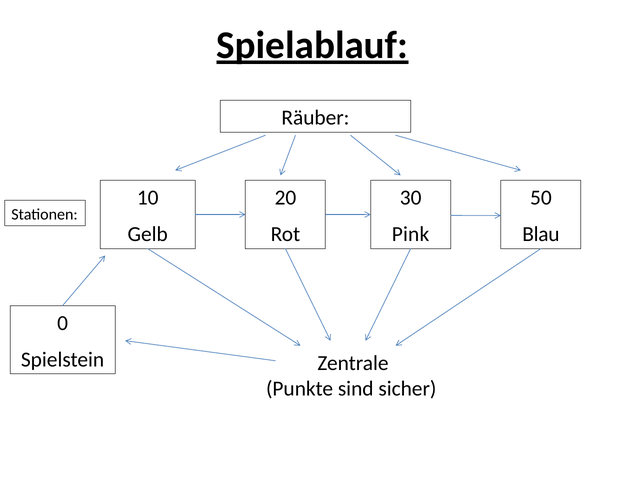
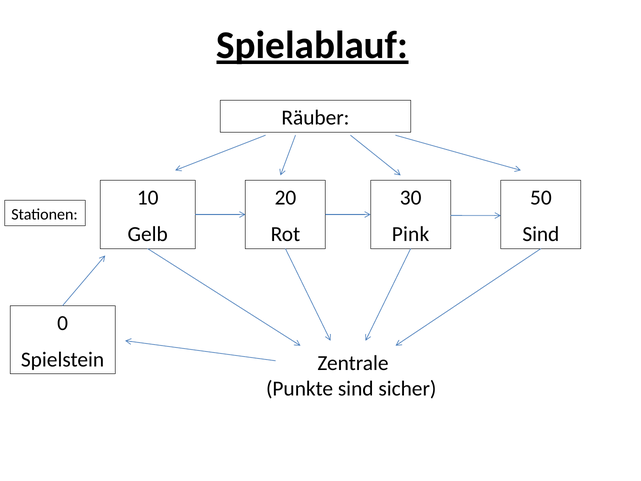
Blau: Blau -> Sind (541, 234)
